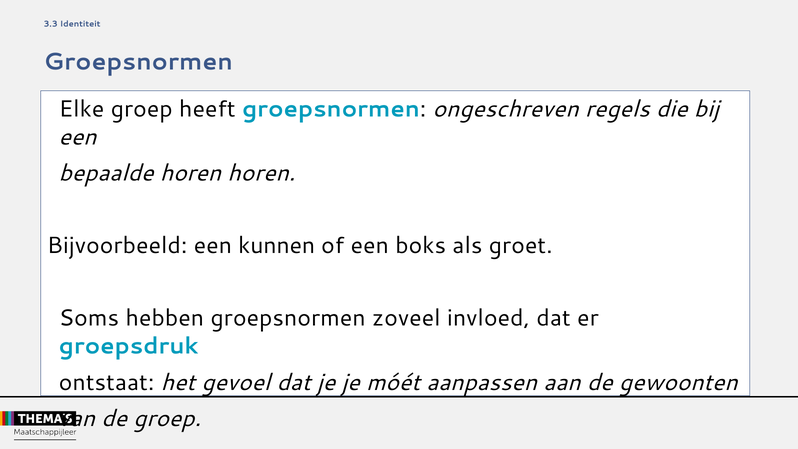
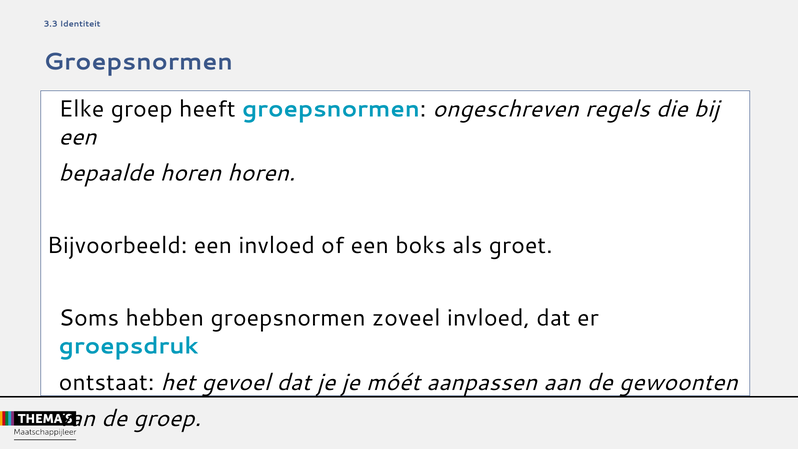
een kunnen: kunnen -> invloed (277, 246)
